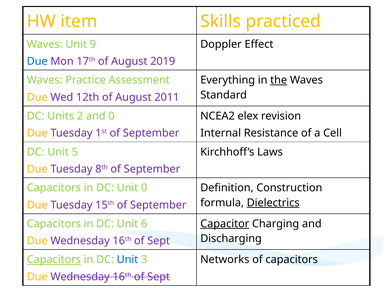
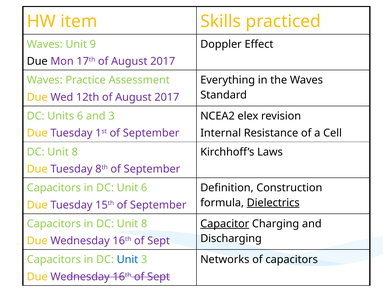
Due colour: blue -> black (37, 61)
17th of August 2019: 2019 -> 2017 (163, 61)
the underline: present -> none (279, 80)
12th of August 2011: 2011 -> 2017 (167, 97)
Units 2: 2 -> 6 (80, 116)
and 0: 0 -> 3 (111, 116)
5: 5 -> 8 (75, 152)
Unit 0: 0 -> 6 (144, 188)
in DC Unit 6: 6 -> 8 (144, 224)
Capacitors underline: present -> none (54, 260)
